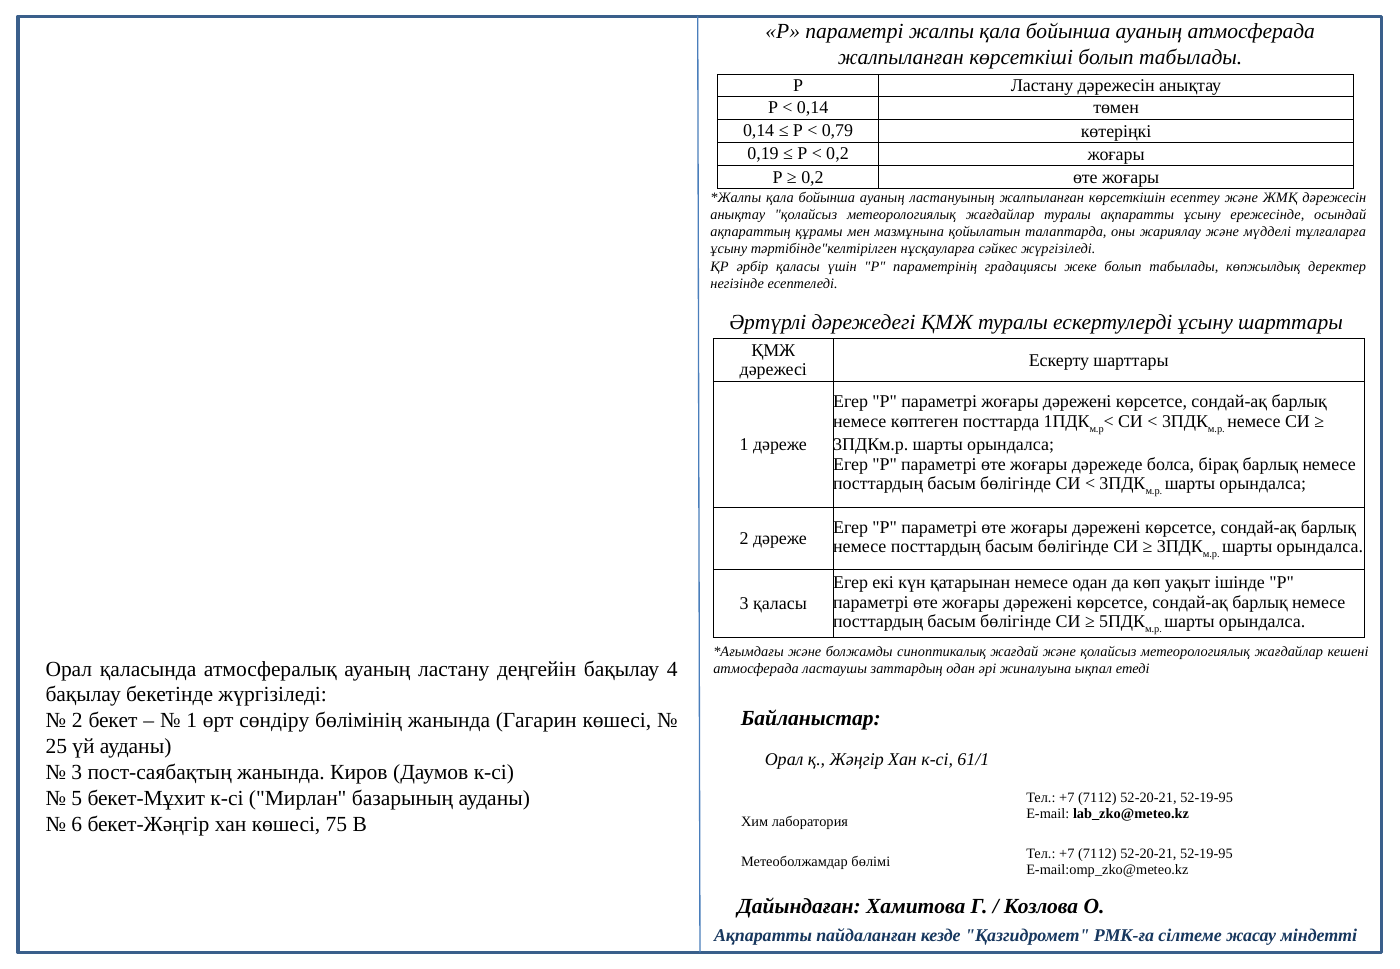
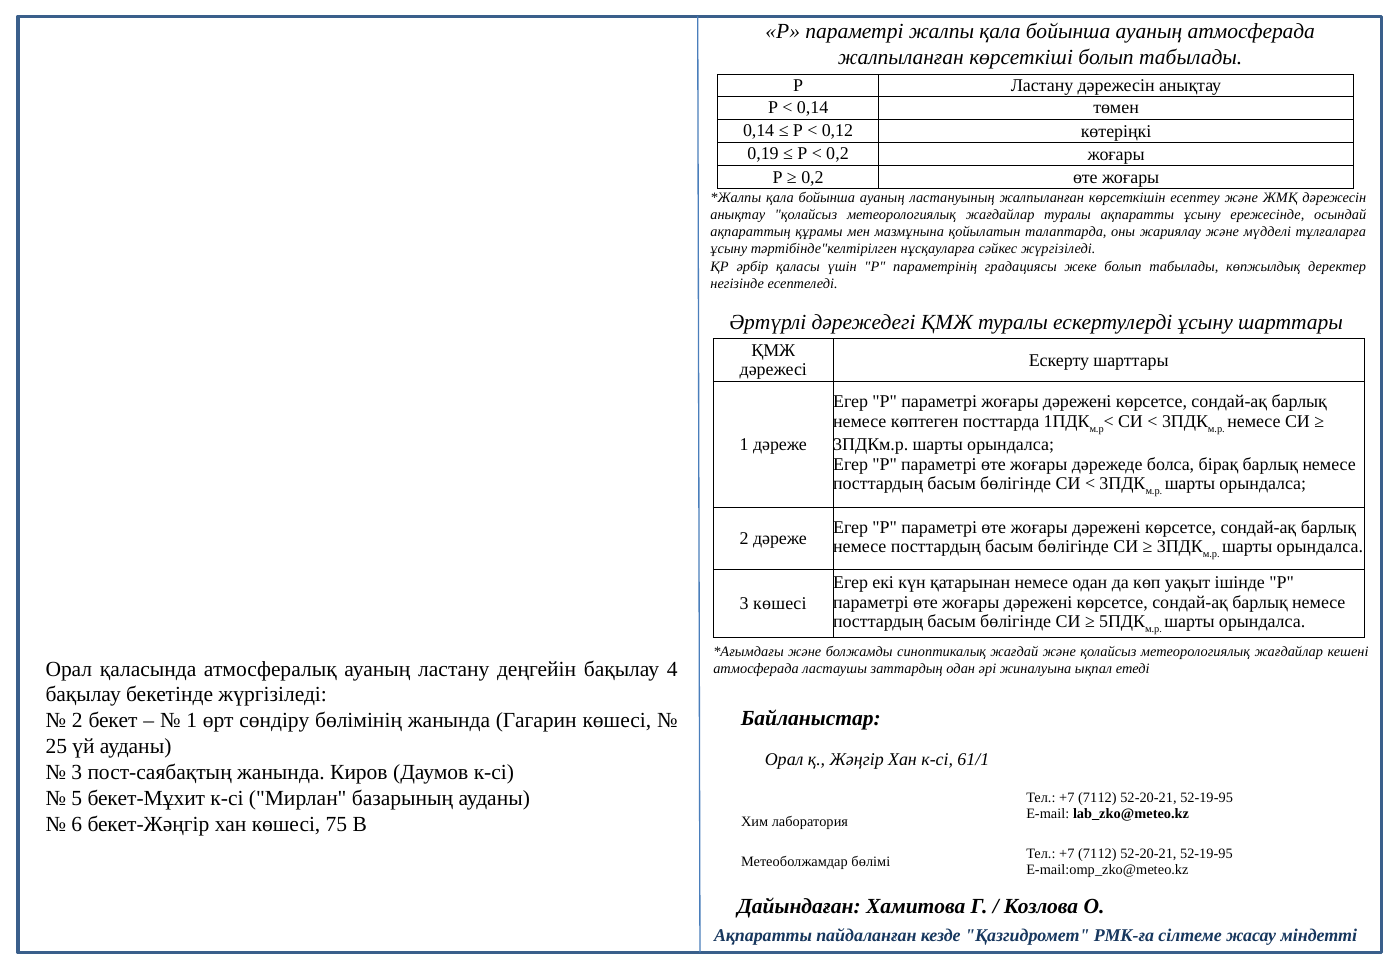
0,79: 0,79 -> 0,12 (837, 131)
3 қаласы: қаласы -> көшесі (780, 604)
